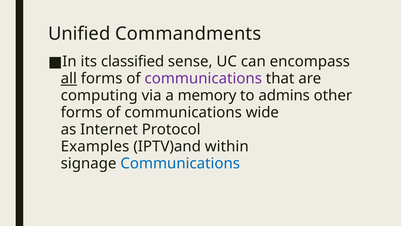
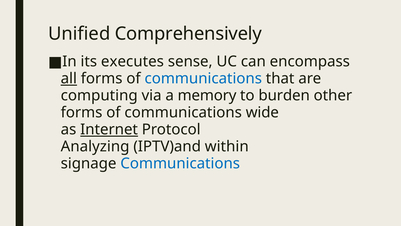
Commandments: Commandments -> Comprehensively (188, 34)
classified: classified -> executes (132, 61)
communications colour: purple -> blue (203, 78)
admins: admins -> burden (284, 95)
Internet underline: none -> present (109, 129)
Examples: Examples -> Analyzing (95, 146)
